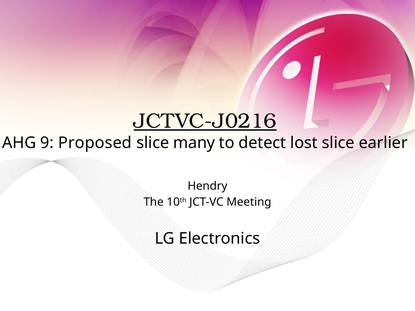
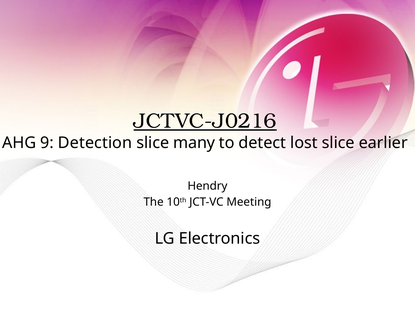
Proposed: Proposed -> Detection (95, 143)
